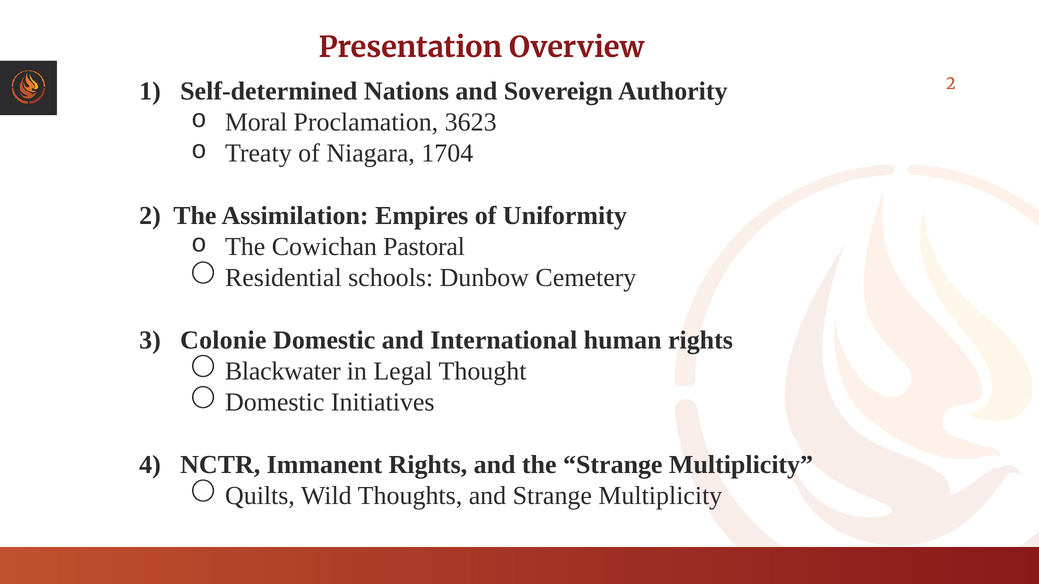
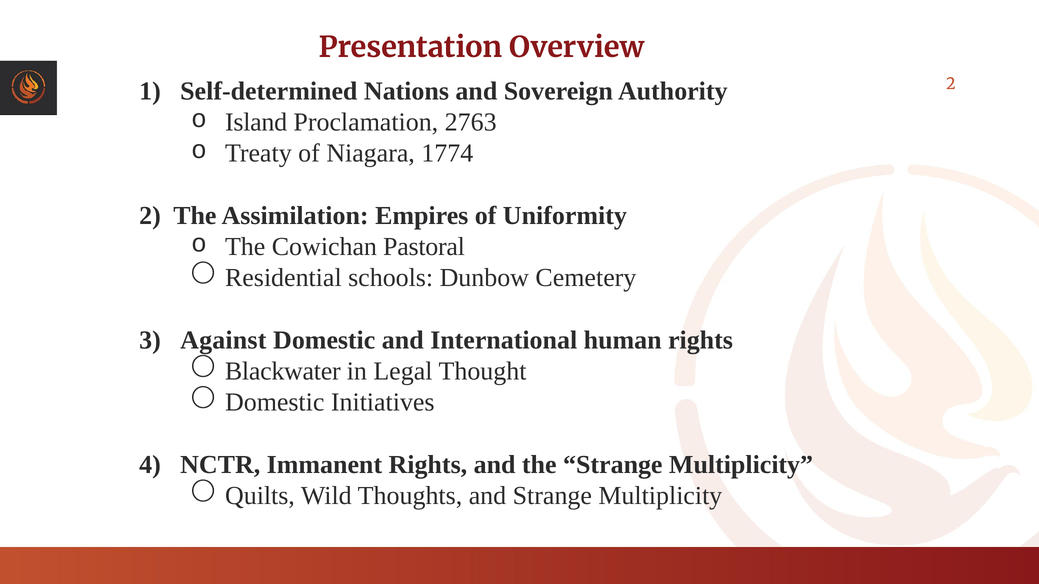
Moral: Moral -> Island (256, 122)
3623: 3623 -> 2763 (471, 122)
1704: 1704 -> 1774 (447, 153)
Colonie: Colonie -> Against (223, 340)
